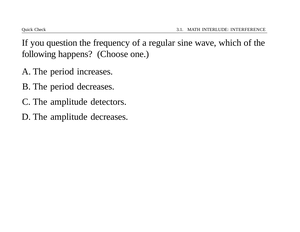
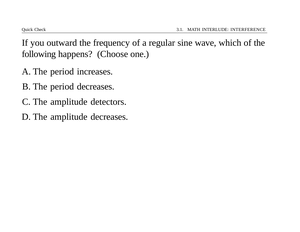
question: question -> outward (62, 43)
